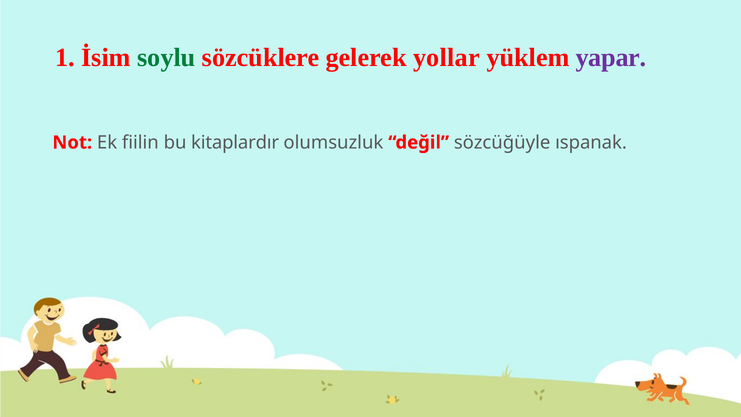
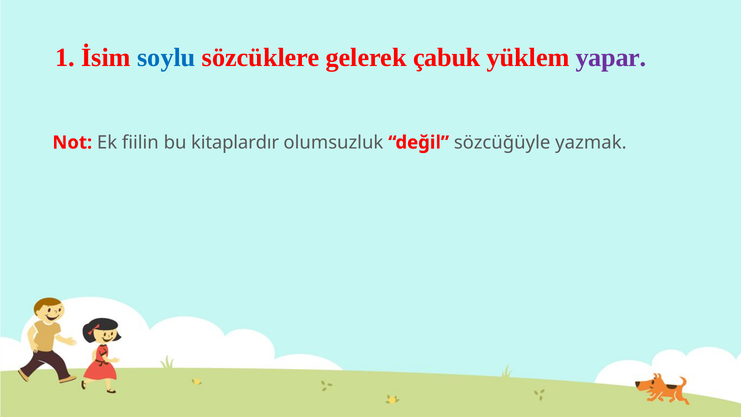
soylu colour: green -> blue (166, 58)
yollar: yollar -> çabuk (447, 58)
ıspanak: ıspanak -> yazmak (591, 142)
